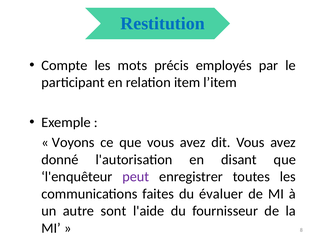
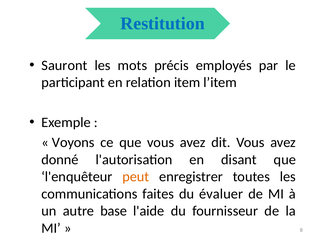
Compte: Compte -> Sauront (64, 65)
peut colour: purple -> orange (136, 177)
sont: sont -> base (114, 211)
